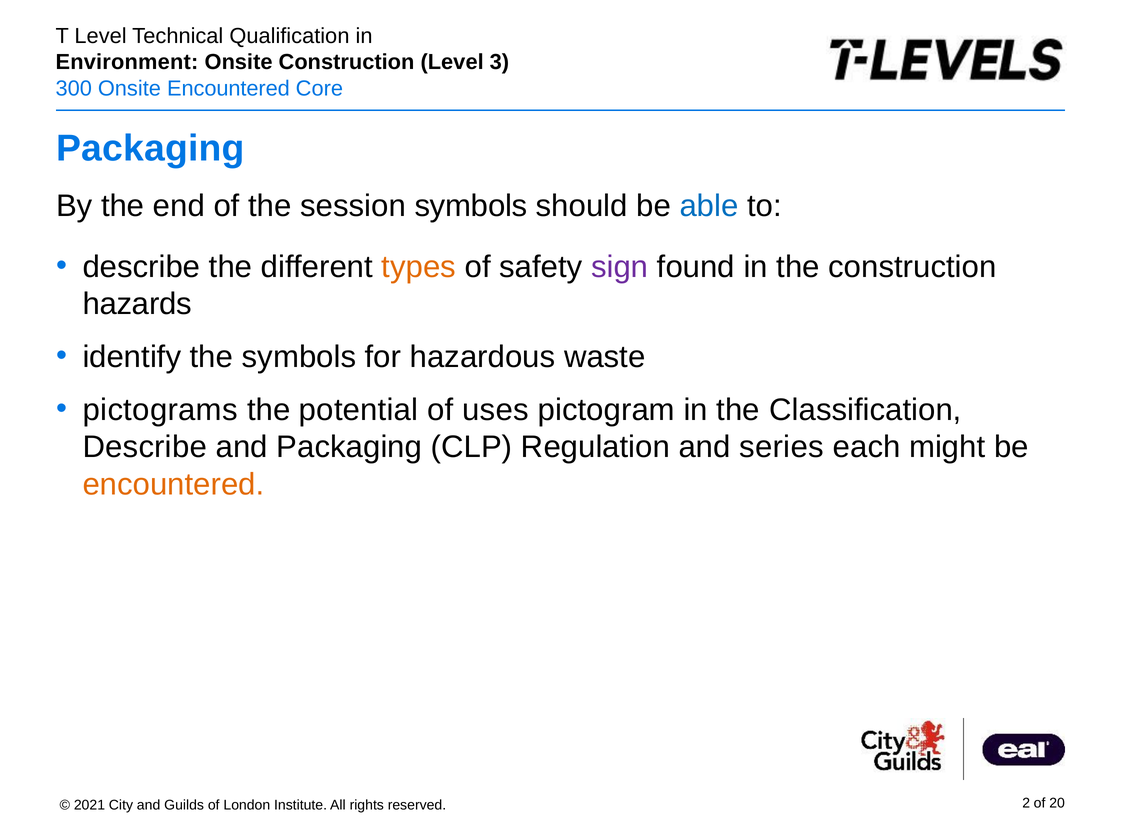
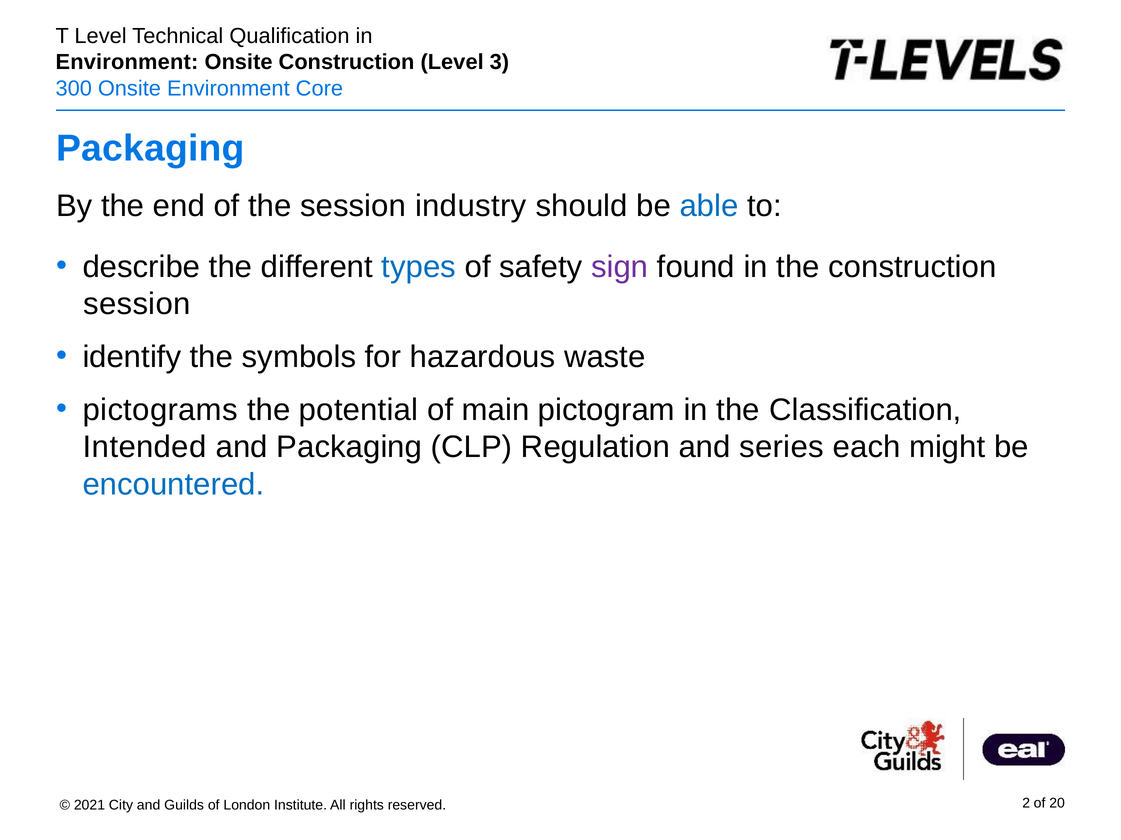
Encountered: Encountered -> Environment (228, 88)
session symbols: symbols -> industry (471, 206)
types colour: orange -> blue (419, 267)
hazards: hazards -> session (137, 304)
uses: uses -> main (496, 410)
Describe: Describe -> Intended (145, 448)
encountered colour: orange -> blue (173, 485)
